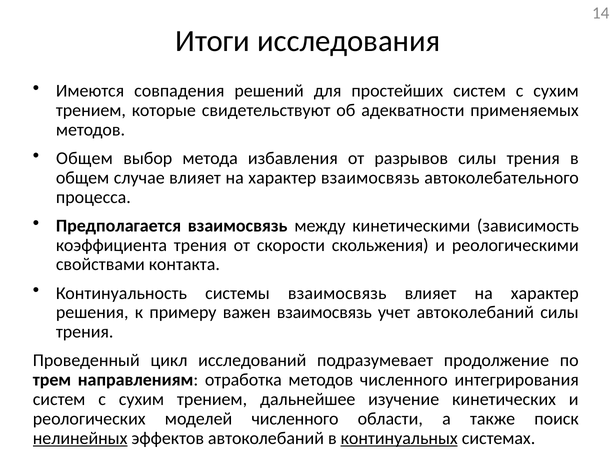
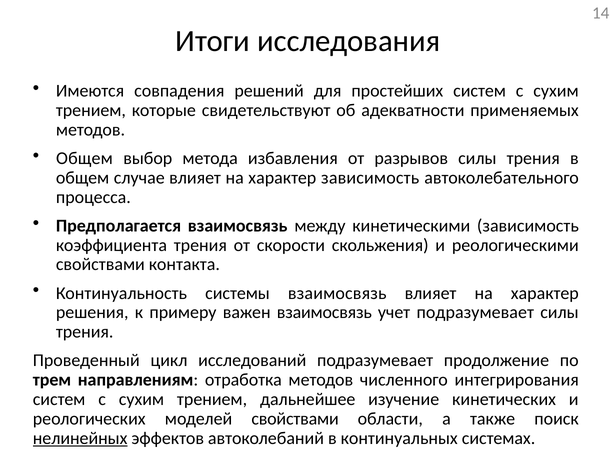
характер взаимосвязь: взаимосвязь -> зависимость (370, 178)
учет автоколебаний: автоколебаний -> подразумевает (475, 313)
моделей численного: численного -> свойствами (295, 419)
континуальных underline: present -> none (399, 438)
